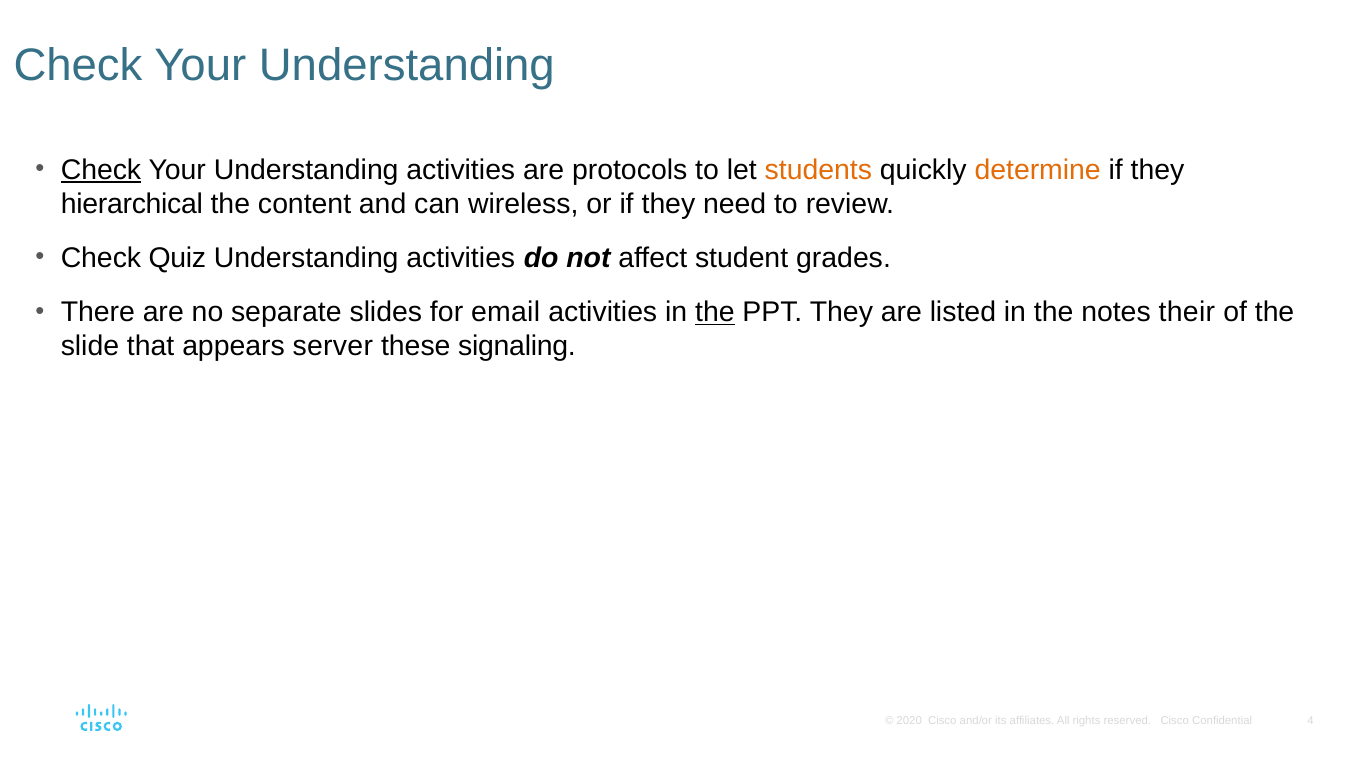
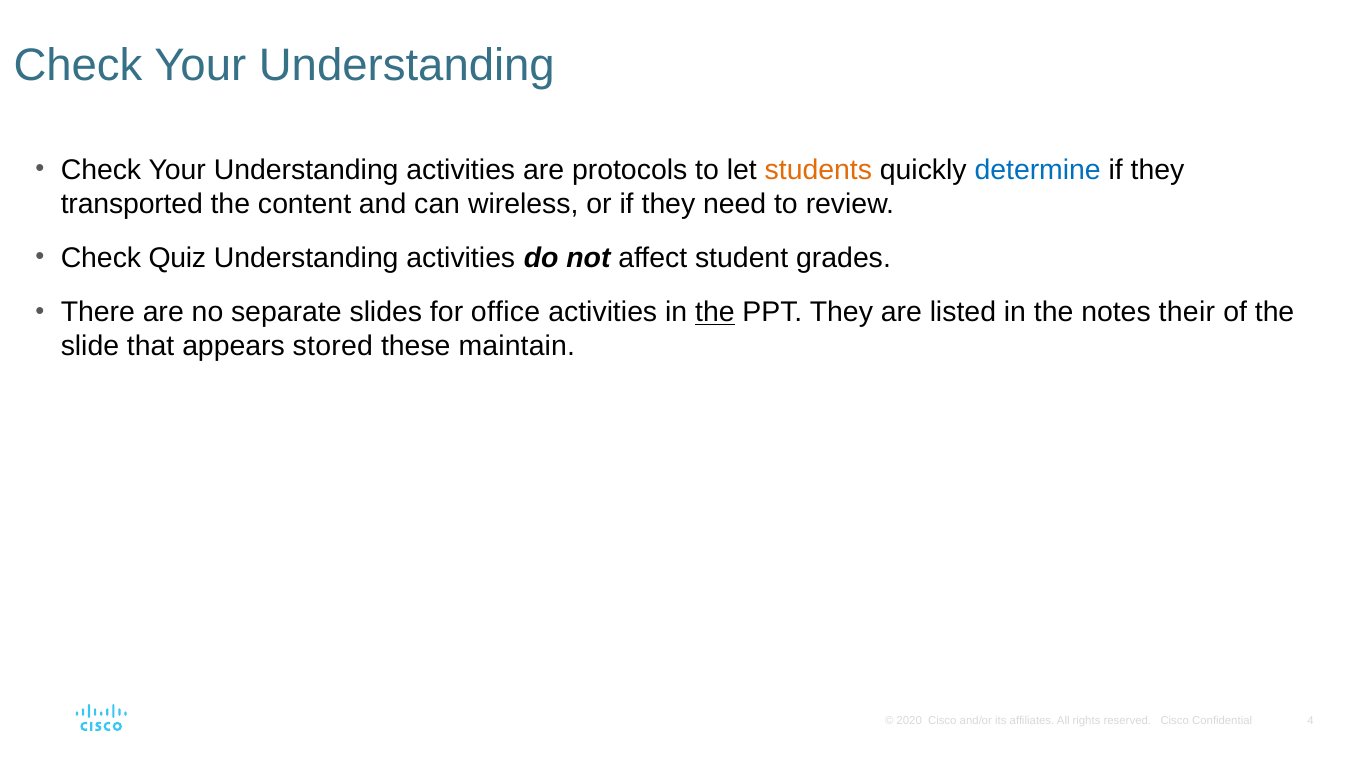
Check underline: present -> none (101, 170)
determine colour: orange -> blue (1038, 170)
hierarchical: hierarchical -> transported (132, 204)
email: email -> office (506, 312)
server: server -> stored (333, 346)
signaling: signaling -> maintain (517, 346)
